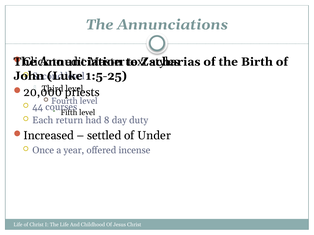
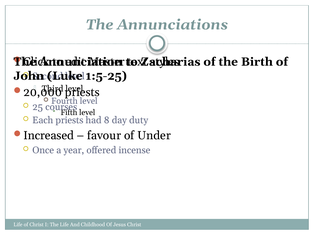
44: 44 -> 25 (38, 107)
Each return: return -> priests (69, 121)
settled: settled -> favour (104, 136)
